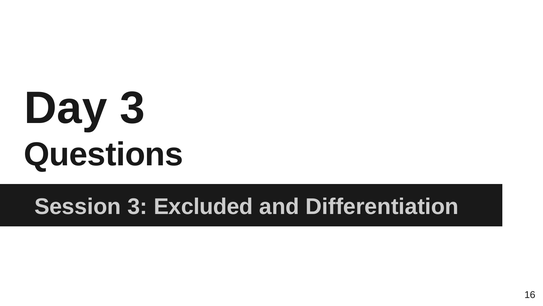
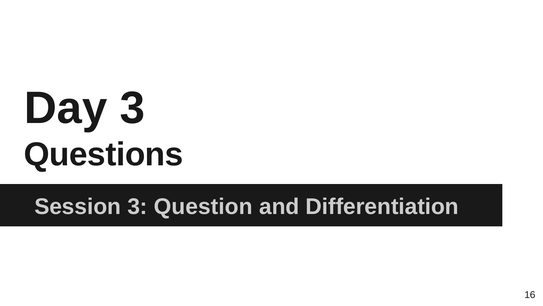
Excluded: Excluded -> Question (203, 206)
